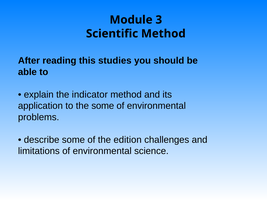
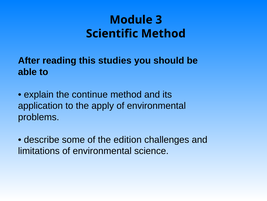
indicator: indicator -> continue (90, 94)
the some: some -> apply (103, 105)
